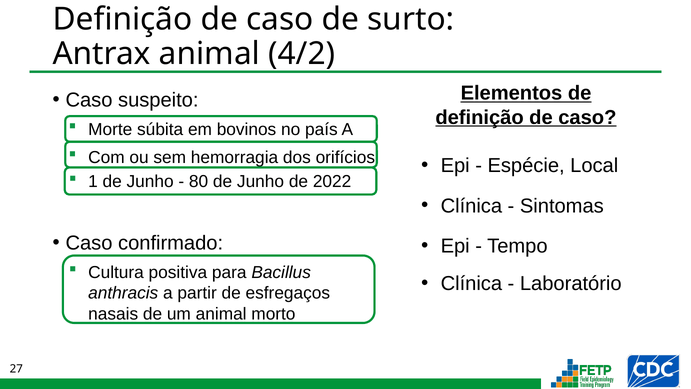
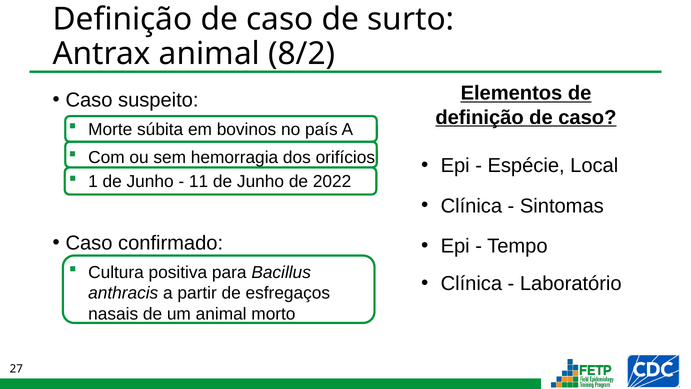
4/2: 4/2 -> 8/2 (302, 54)
80: 80 -> 11 (199, 182)
